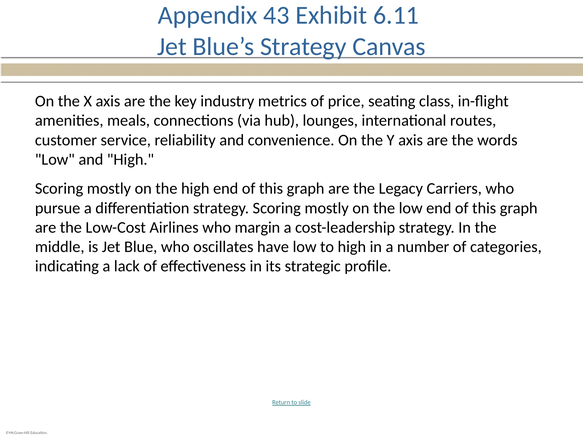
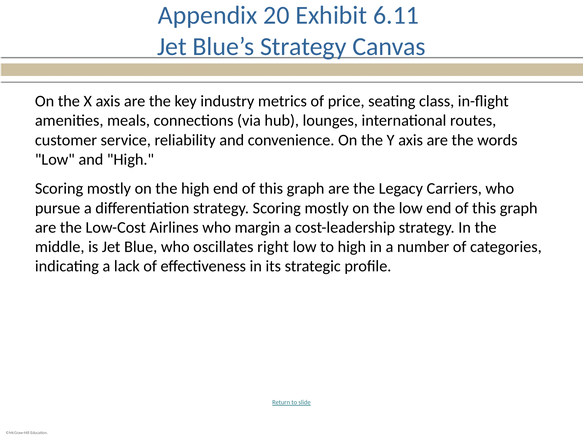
43: 43 -> 20 (276, 15)
have: have -> right (273, 247)
